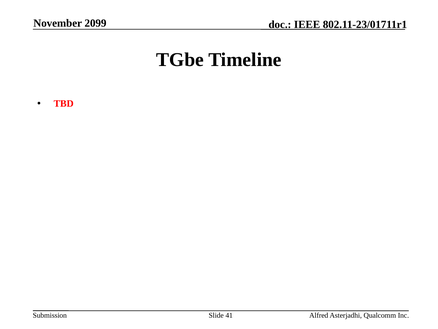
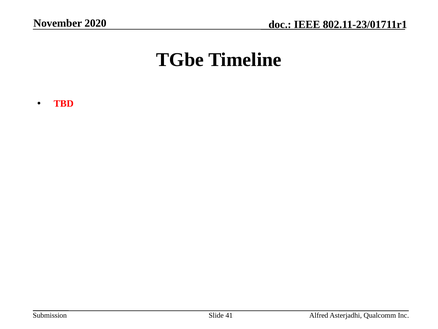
2099: 2099 -> 2020 (95, 23)
